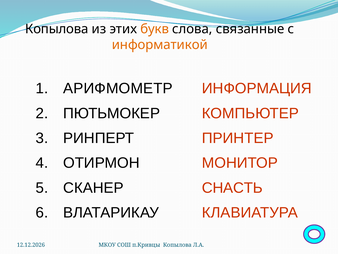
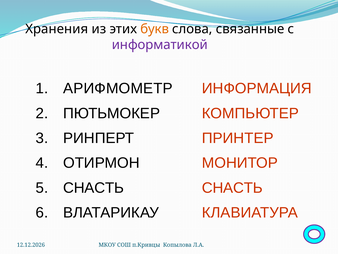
Копылова: Копылова -> Хранения (57, 29)
информатикой colour: orange -> purple (160, 45)
СКАНЕР: СКАНЕР -> СНАСТЬ (93, 187)
